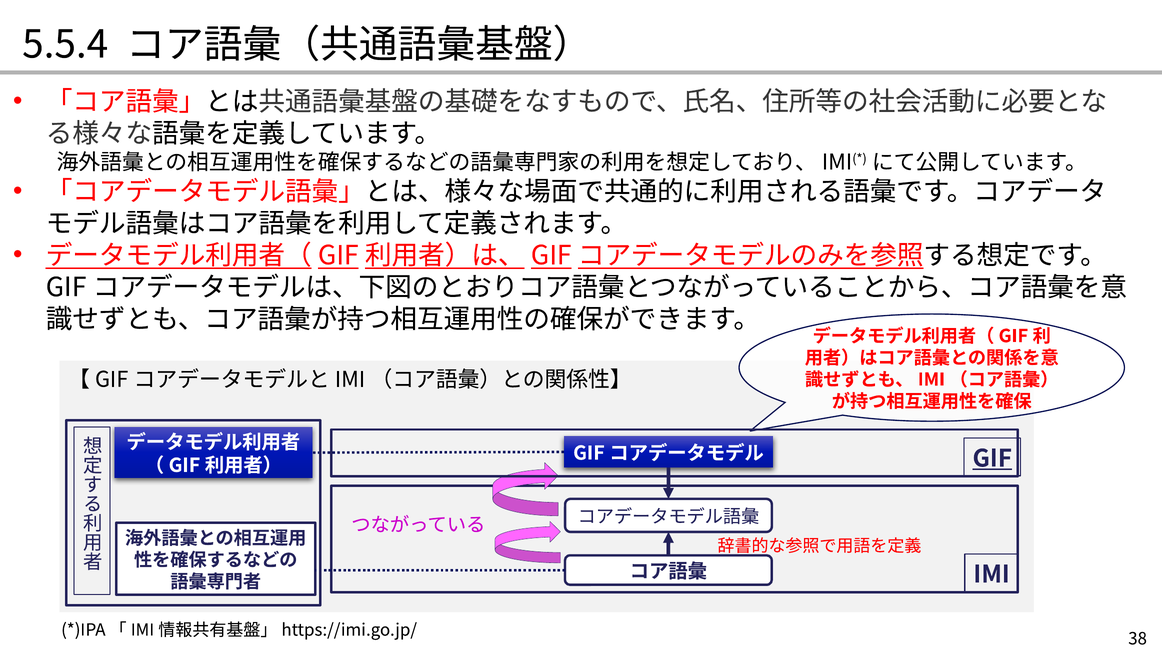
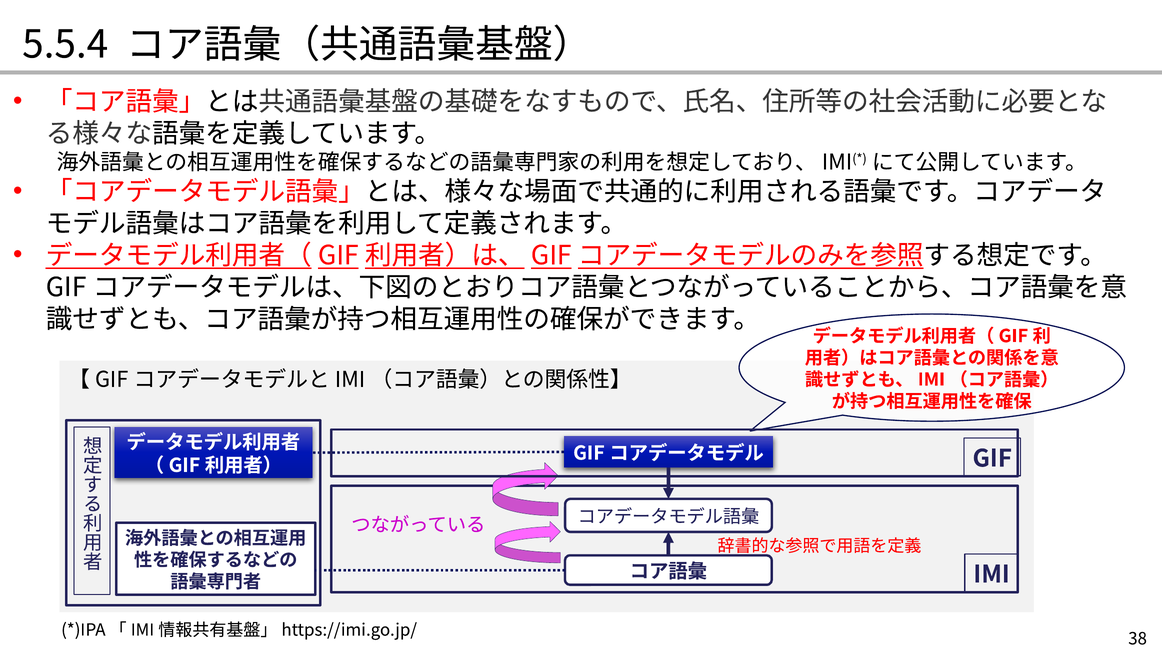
GIF underline: present -> none (992, 459)
